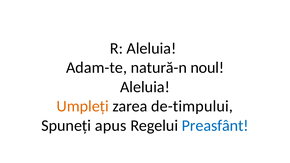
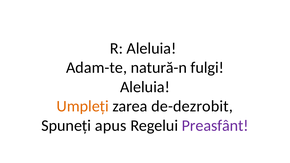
noul: noul -> fulgi (207, 68)
de-timpului: de-timpului -> de-dezrobit (192, 106)
Preasfânt colour: blue -> purple (215, 126)
